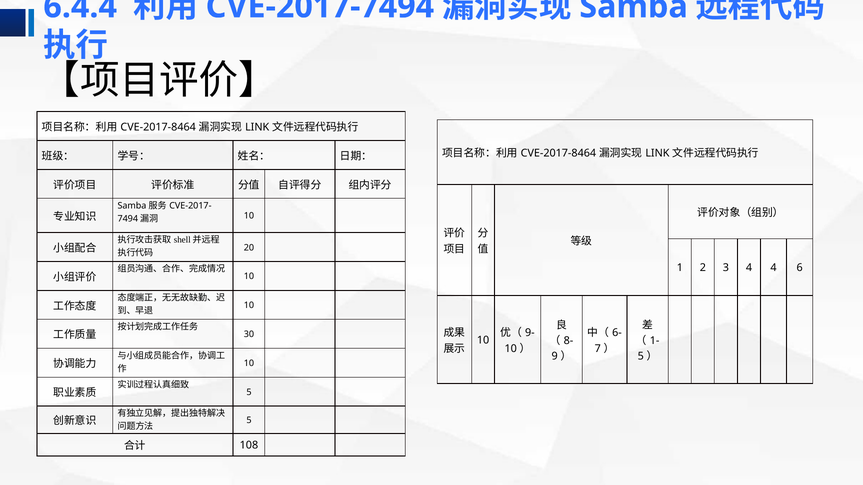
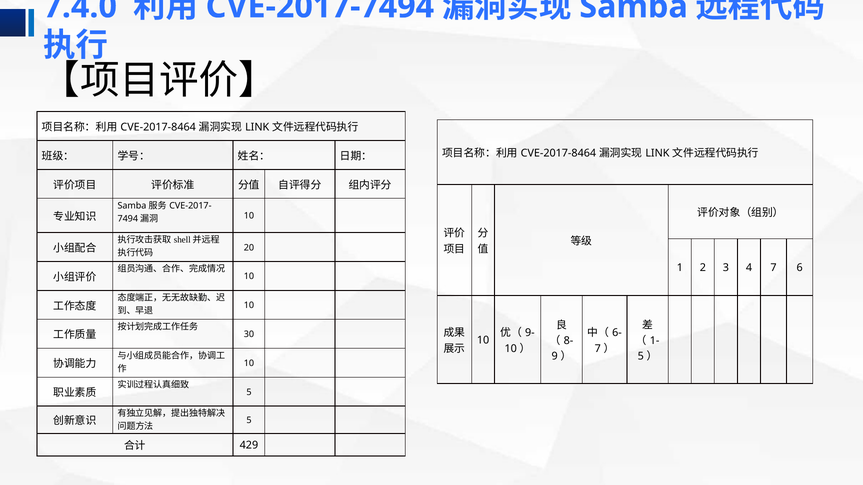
6.4.4: 6.4.4 -> 7.4.0 (80, 7)
4 4: 4 -> 7 (774, 268)
108: 108 -> 429 (249, 446)
